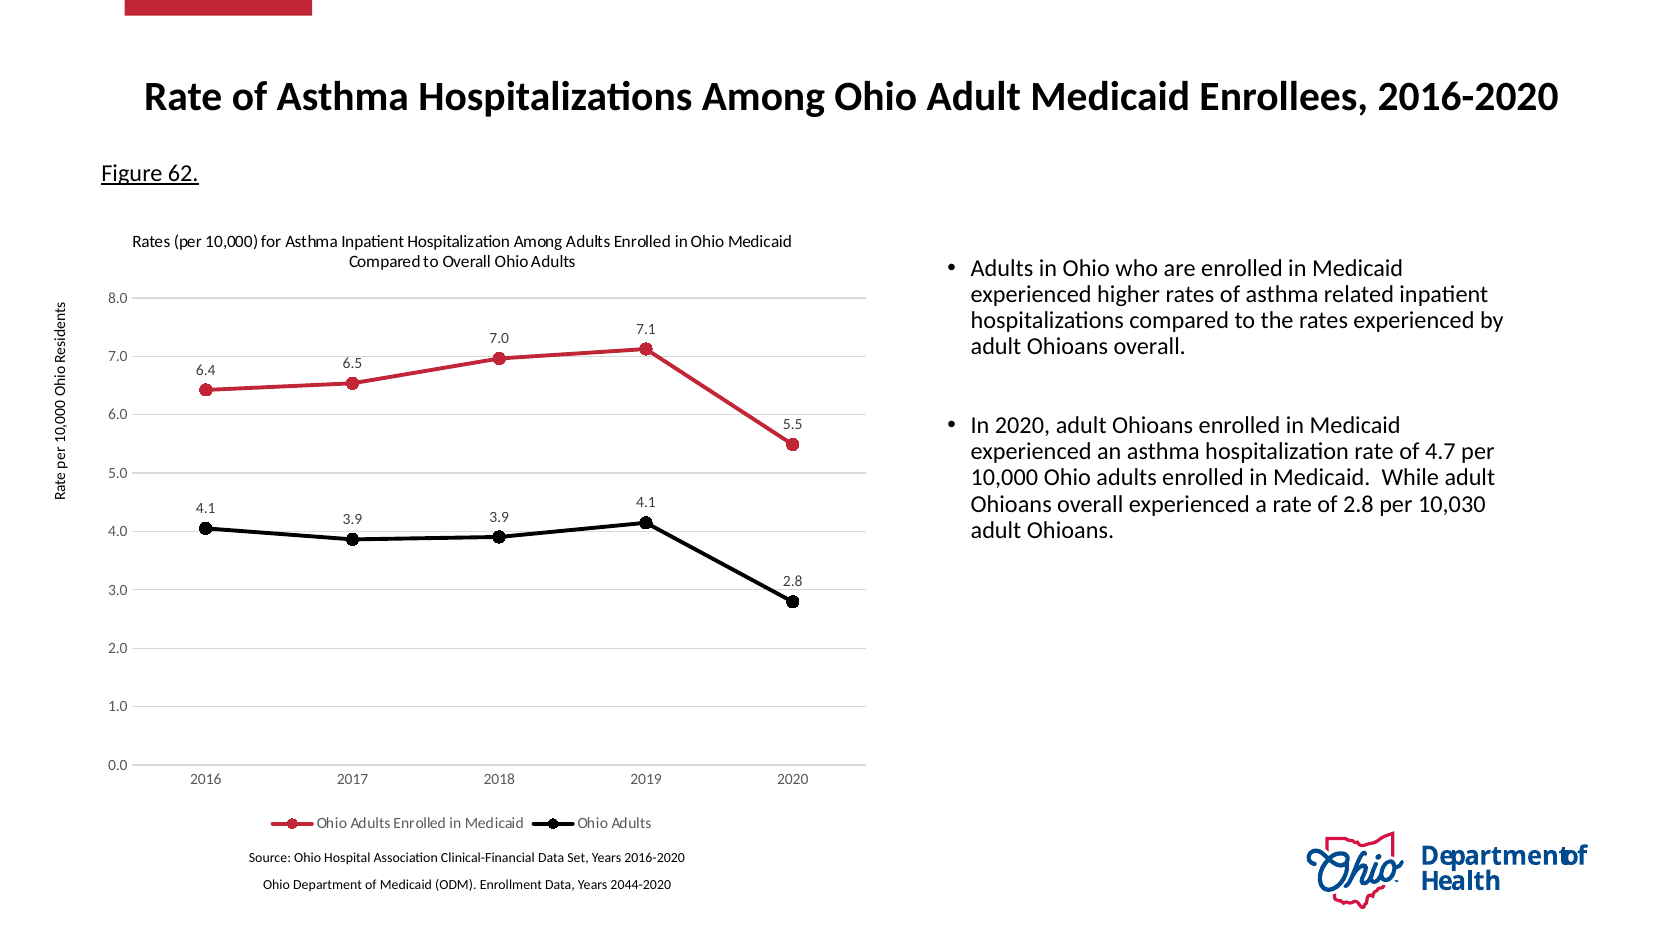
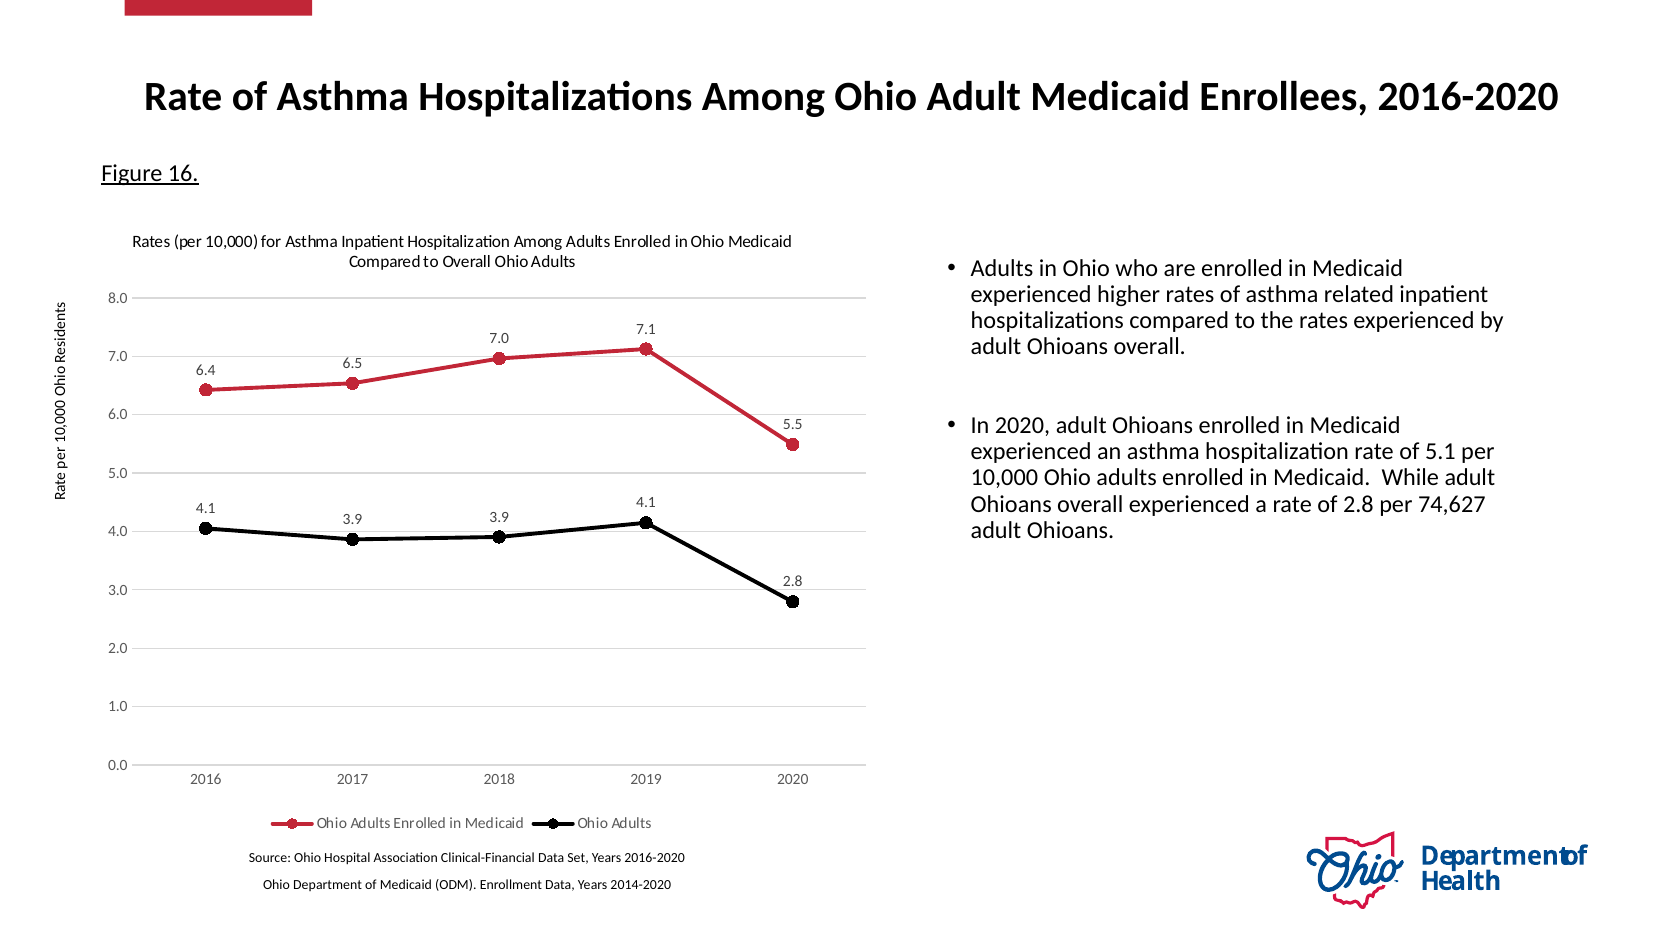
62: 62 -> 16 (183, 173)
4.7: 4.7 -> 5.1 (1440, 452)
10,030: 10,030 -> 74,627 (1452, 504)
2044-2020: 2044-2020 -> 2014-2020 (641, 885)
